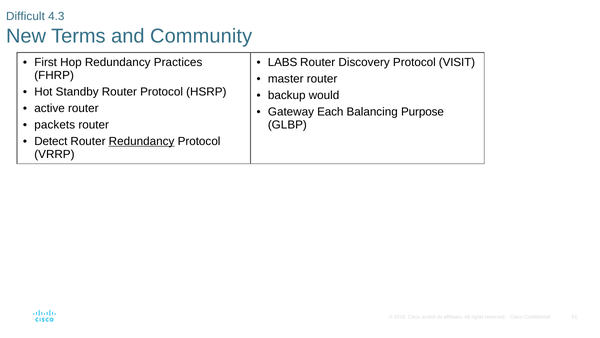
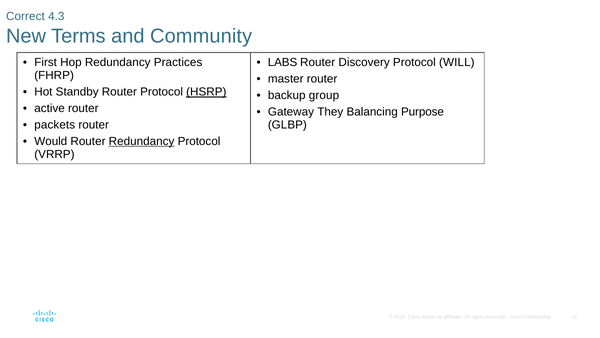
Difficult: Difficult -> Correct (25, 16)
VISIT: VISIT -> WILL (457, 62)
HSRP underline: none -> present (206, 92)
would: would -> group (324, 95)
Each: Each -> They (330, 112)
Detect: Detect -> Would (51, 141)
